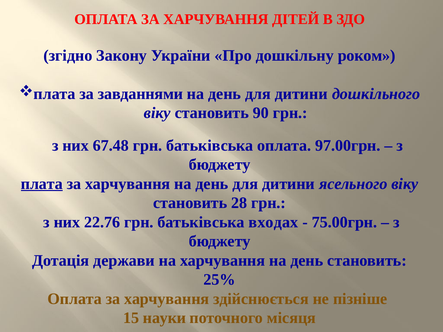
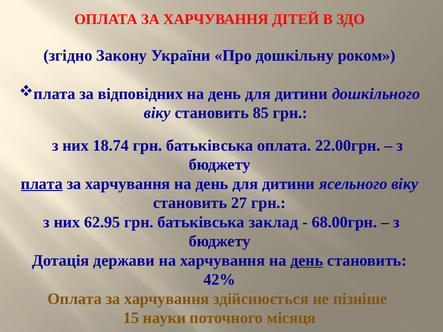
завданнями: завданнями -> відповідних (140, 94)
90: 90 -> 85 (261, 113)
67.48: 67.48 -> 18.74 (111, 146)
97.00грн: 97.00грн -> 22.00грн (348, 146)
28: 28 -> 27 (239, 203)
22.76: 22.76 -> 62.95 (102, 222)
входах: входах -> заклад (273, 222)
75.00грн: 75.00грн -> 68.00грн (344, 222)
день underline: none -> present (307, 261)
25%: 25% -> 42% (220, 280)
